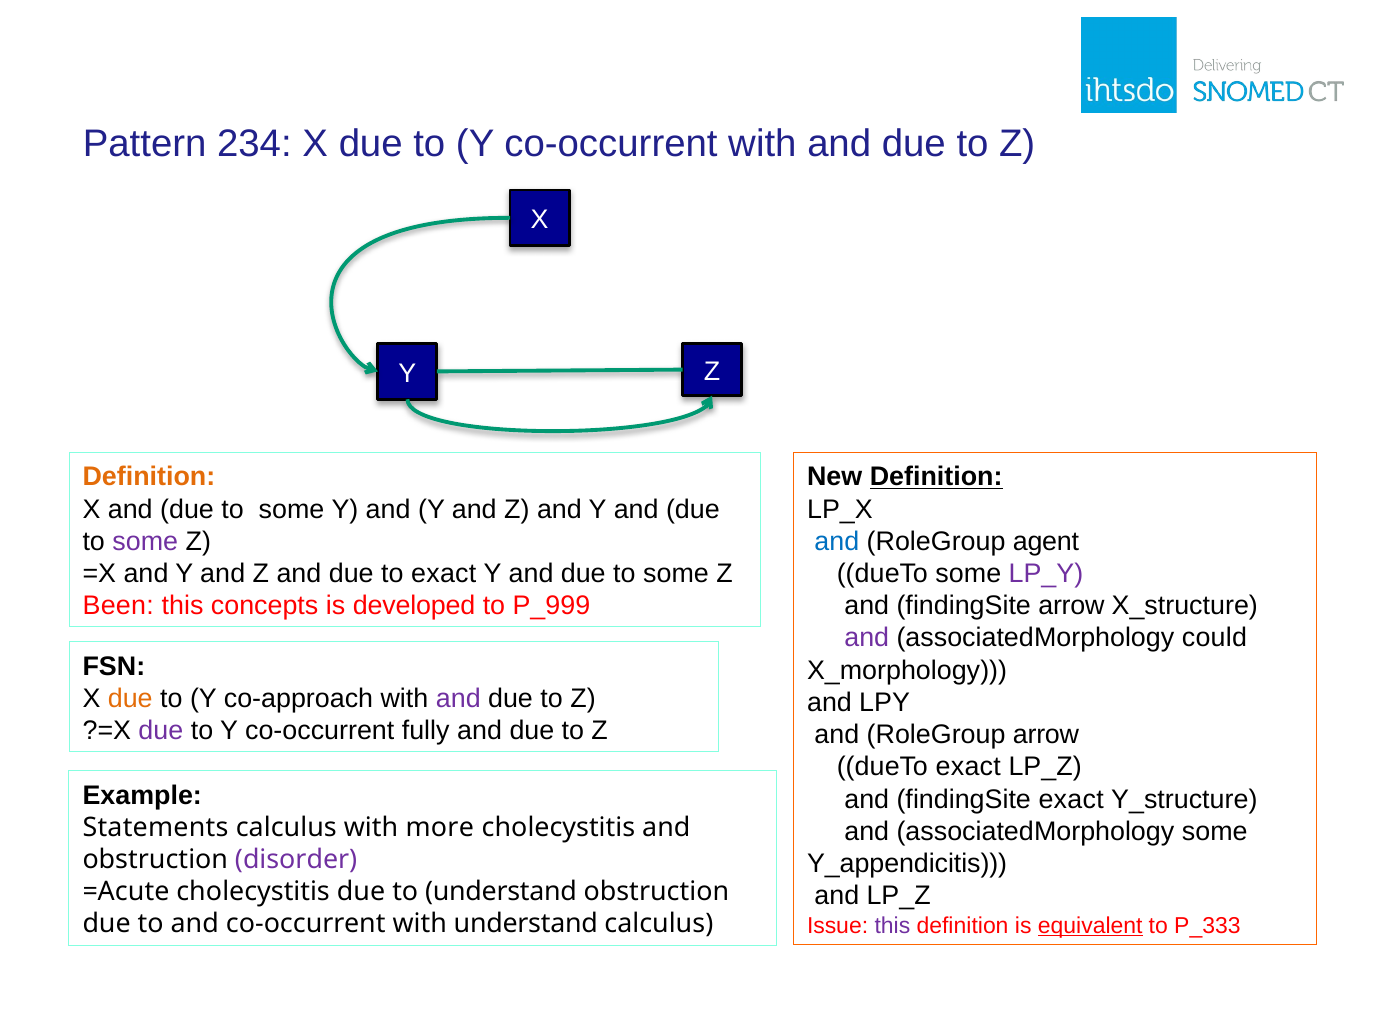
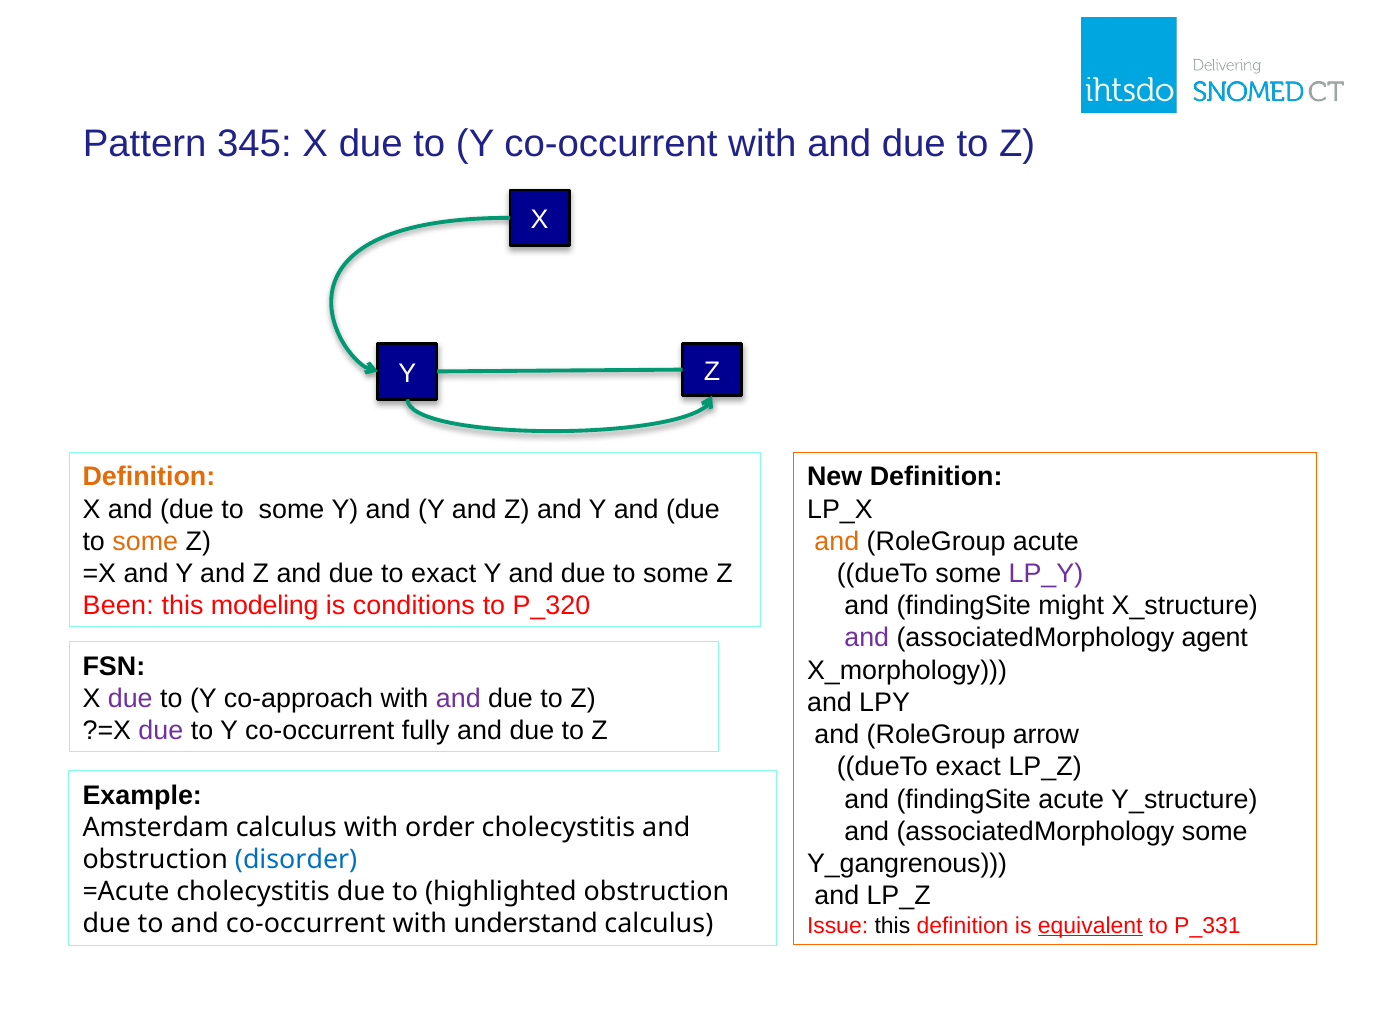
234: 234 -> 345 (254, 143)
Definition underline: present -> none (936, 477)
and colour: blue -> orange (837, 541)
RoleGroup agent: agent -> acute (1046, 541)
some colour: purple -> orange (145, 541)
concepts: concepts -> modeling (265, 606)
developed: developed -> conditions (414, 606)
P_999: P_999 -> P_320 (551, 606)
findingSite arrow: arrow -> might (1071, 606)
could: could -> agent (1215, 638)
due colour: orange -> purple (130, 699)
findingSite exact: exact -> acute (1071, 799)
Statements: Statements -> Amsterdam (156, 827)
more: more -> order (440, 827)
Y_appendicitis: Y_appendicitis -> Y_gangrenous (907, 864)
disorder colour: purple -> blue (296, 860)
to understand: understand -> highlighted (501, 892)
this colour: purple -> black (892, 925)
P_333: P_333 -> P_331 (1207, 925)
